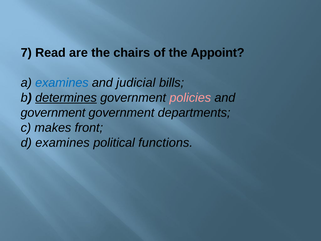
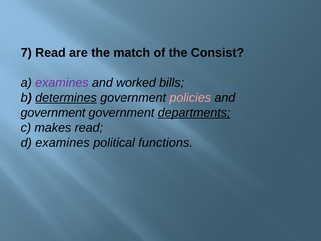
chairs: chairs -> match (132, 53)
Appoint: Appoint -> Consist (217, 53)
examines colour: blue -> purple (62, 83)
judicial: judicial -> worked (136, 83)
departments underline: none -> present (194, 113)
makes front: front -> read (89, 128)
